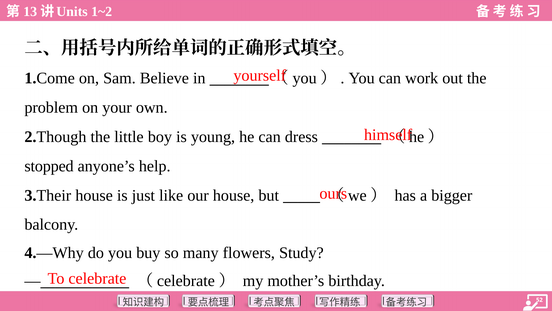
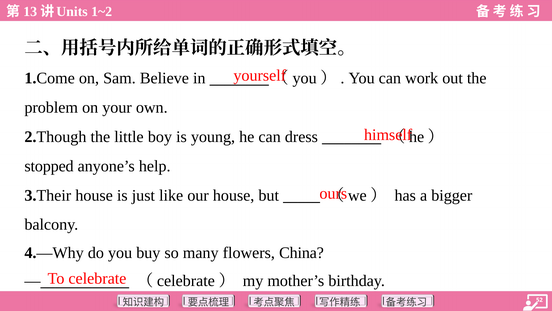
Study: Study -> China (301, 252)
